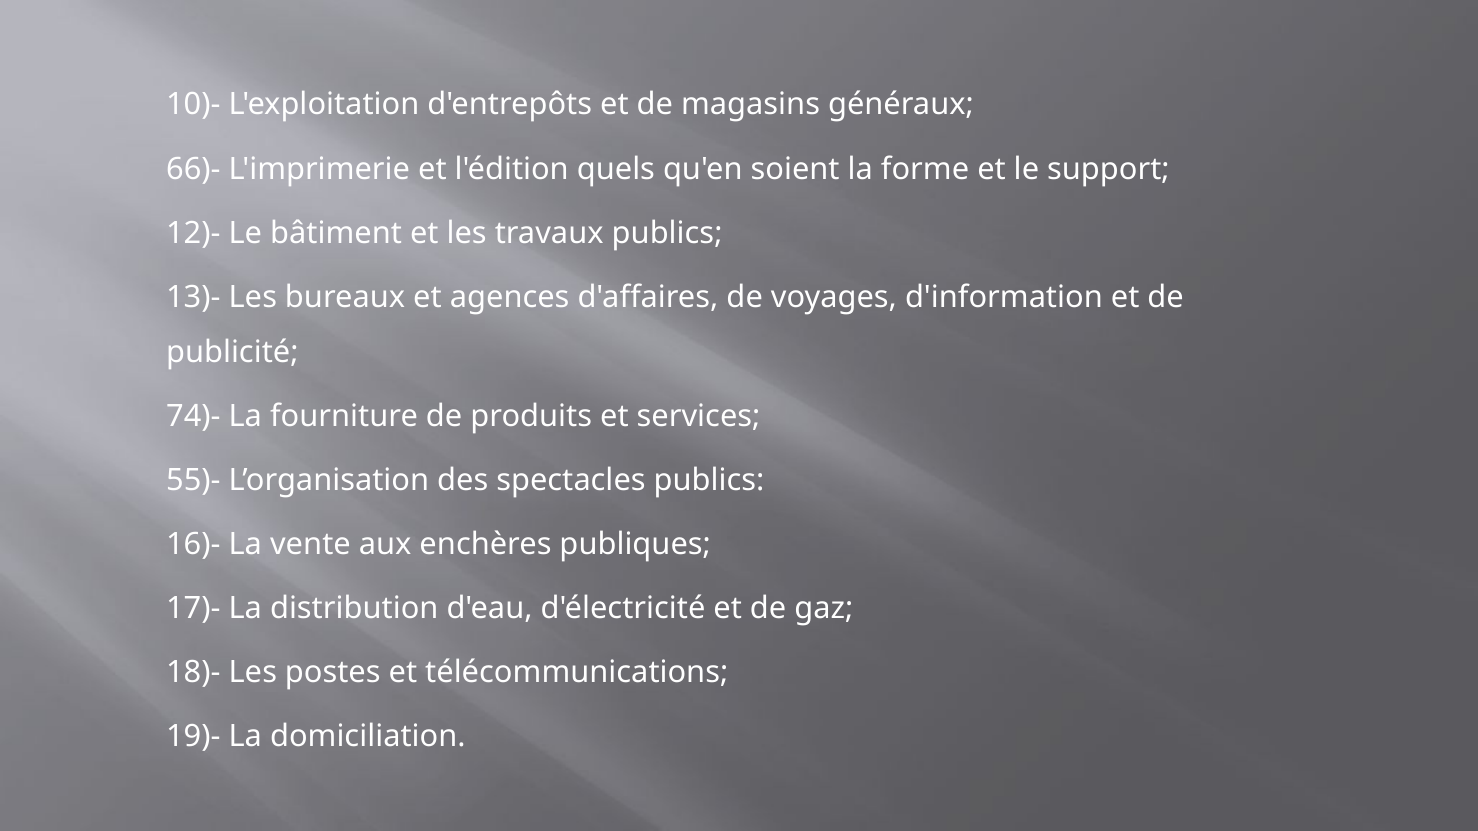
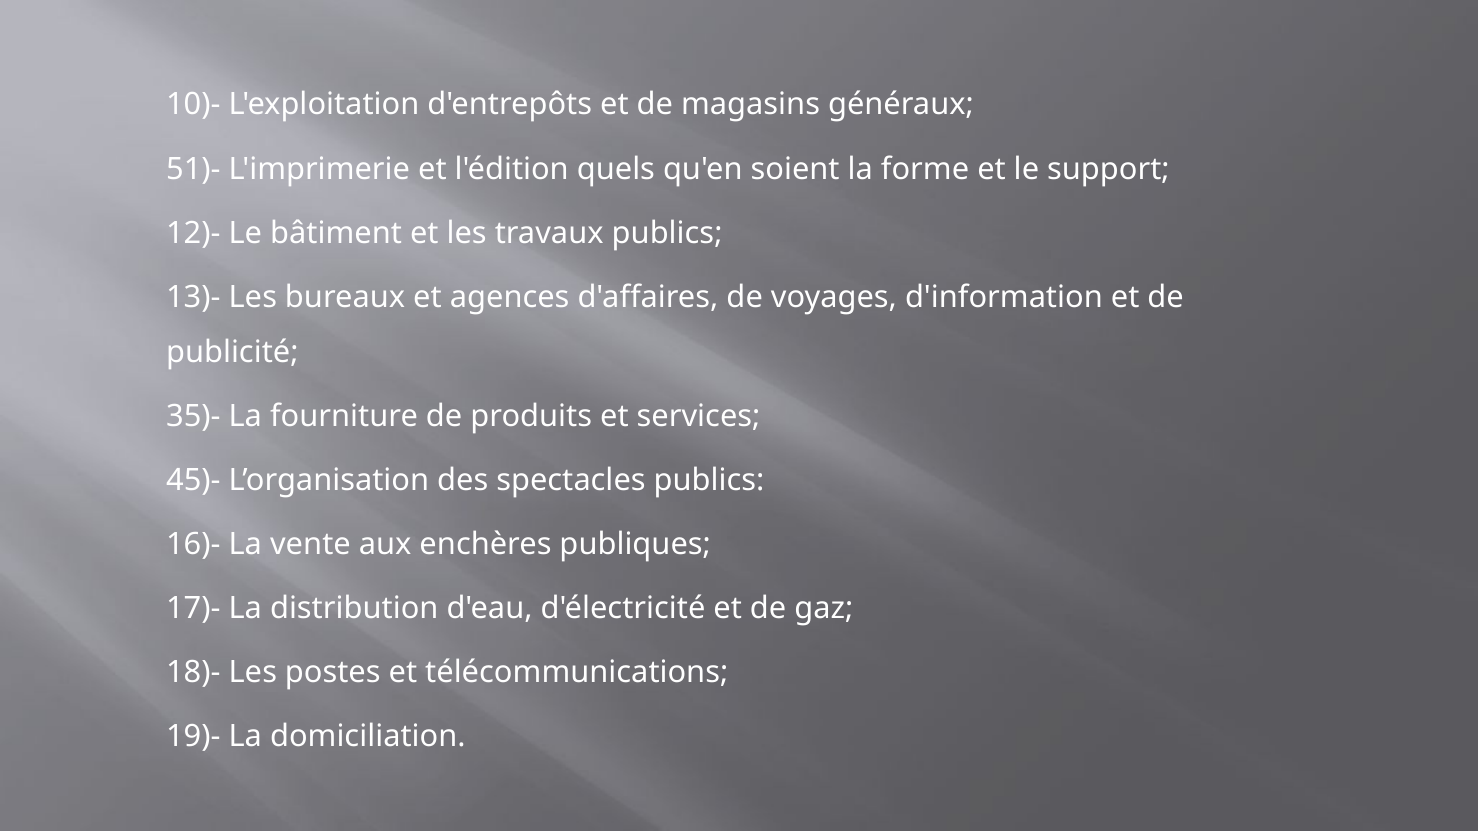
66)-: 66)- -> 51)- (193, 169)
74)-: 74)- -> 35)- (193, 417)
55)-: 55)- -> 45)- (193, 481)
